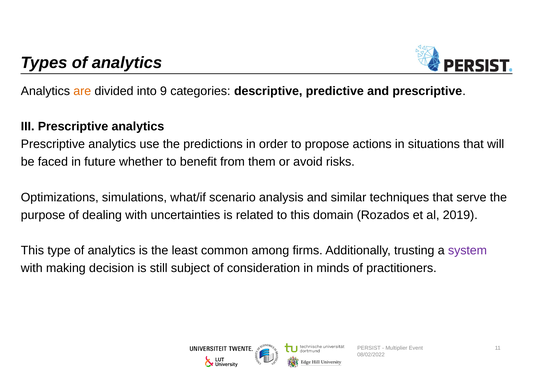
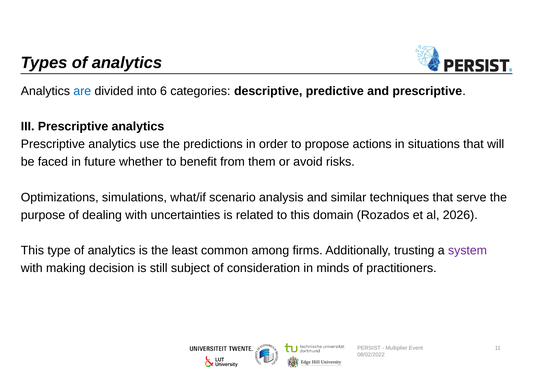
are colour: orange -> blue (82, 91)
9: 9 -> 6 (163, 91)
2019: 2019 -> 2026 (460, 215)
